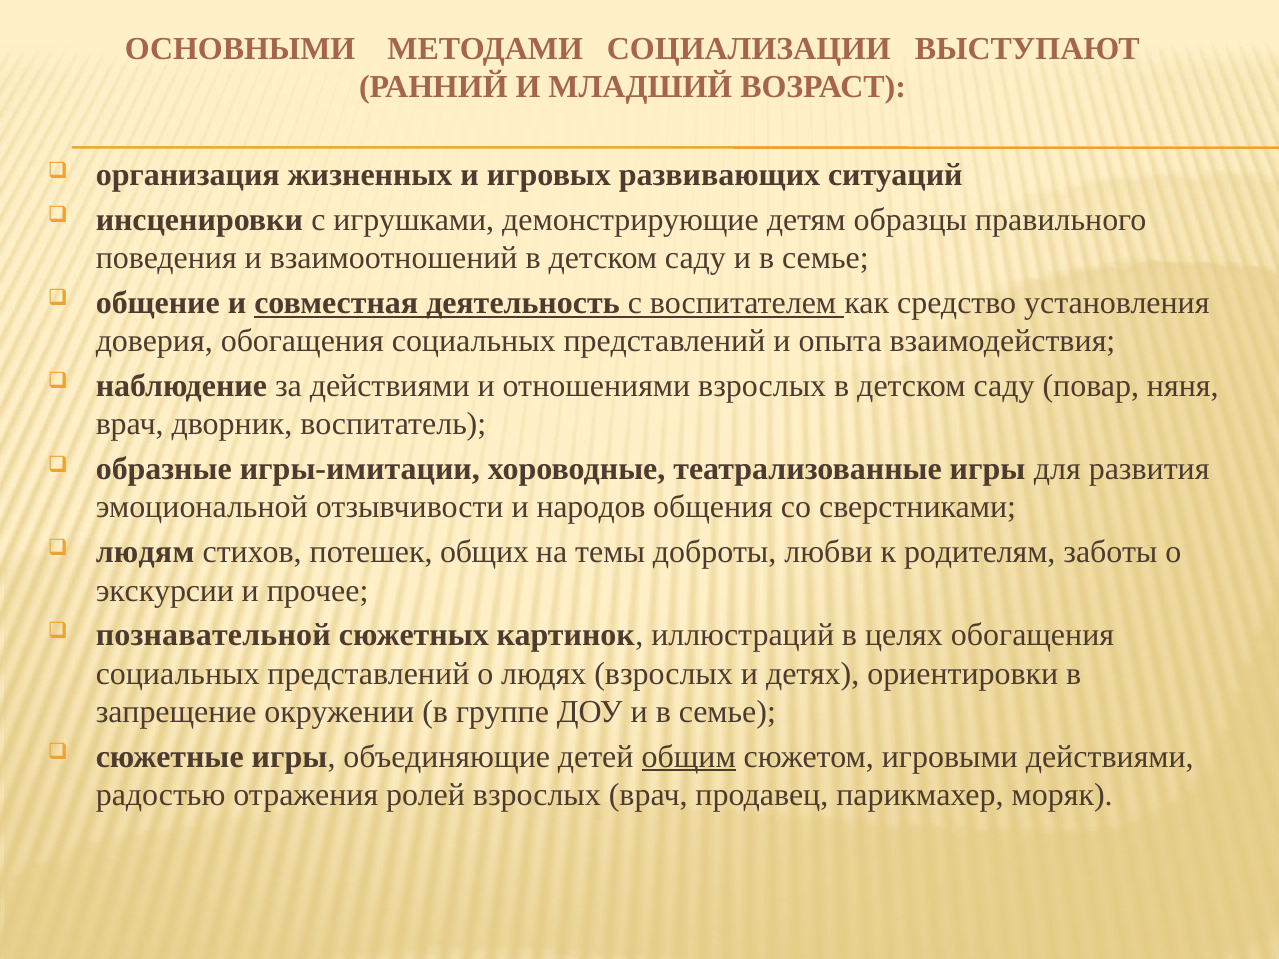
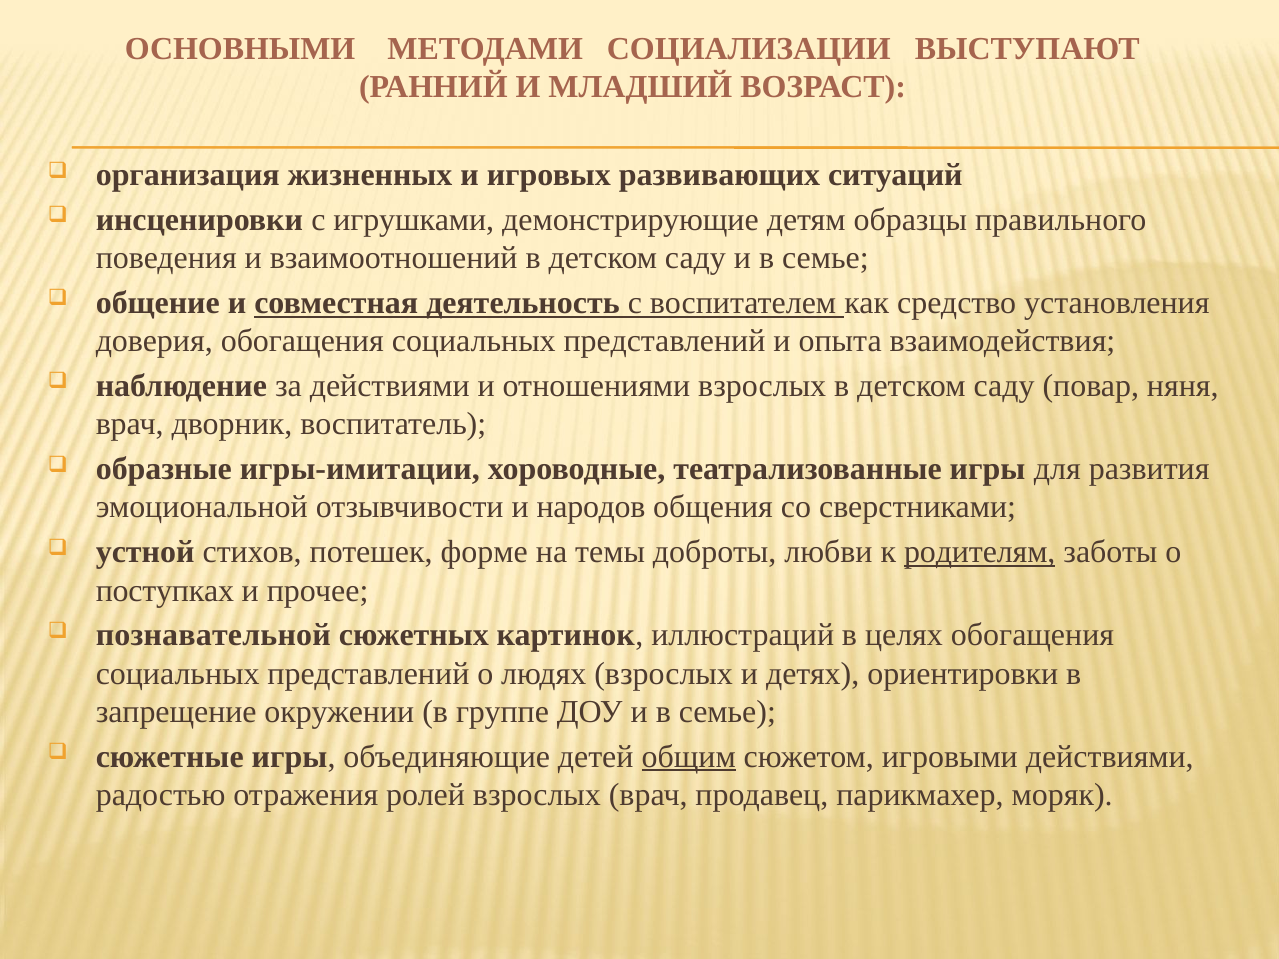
людям: людям -> устной (145, 552)
общих: общих -> форме (484, 552)
родителям underline: none -> present (980, 552)
экскурсии: экскурсии -> поступках (165, 591)
